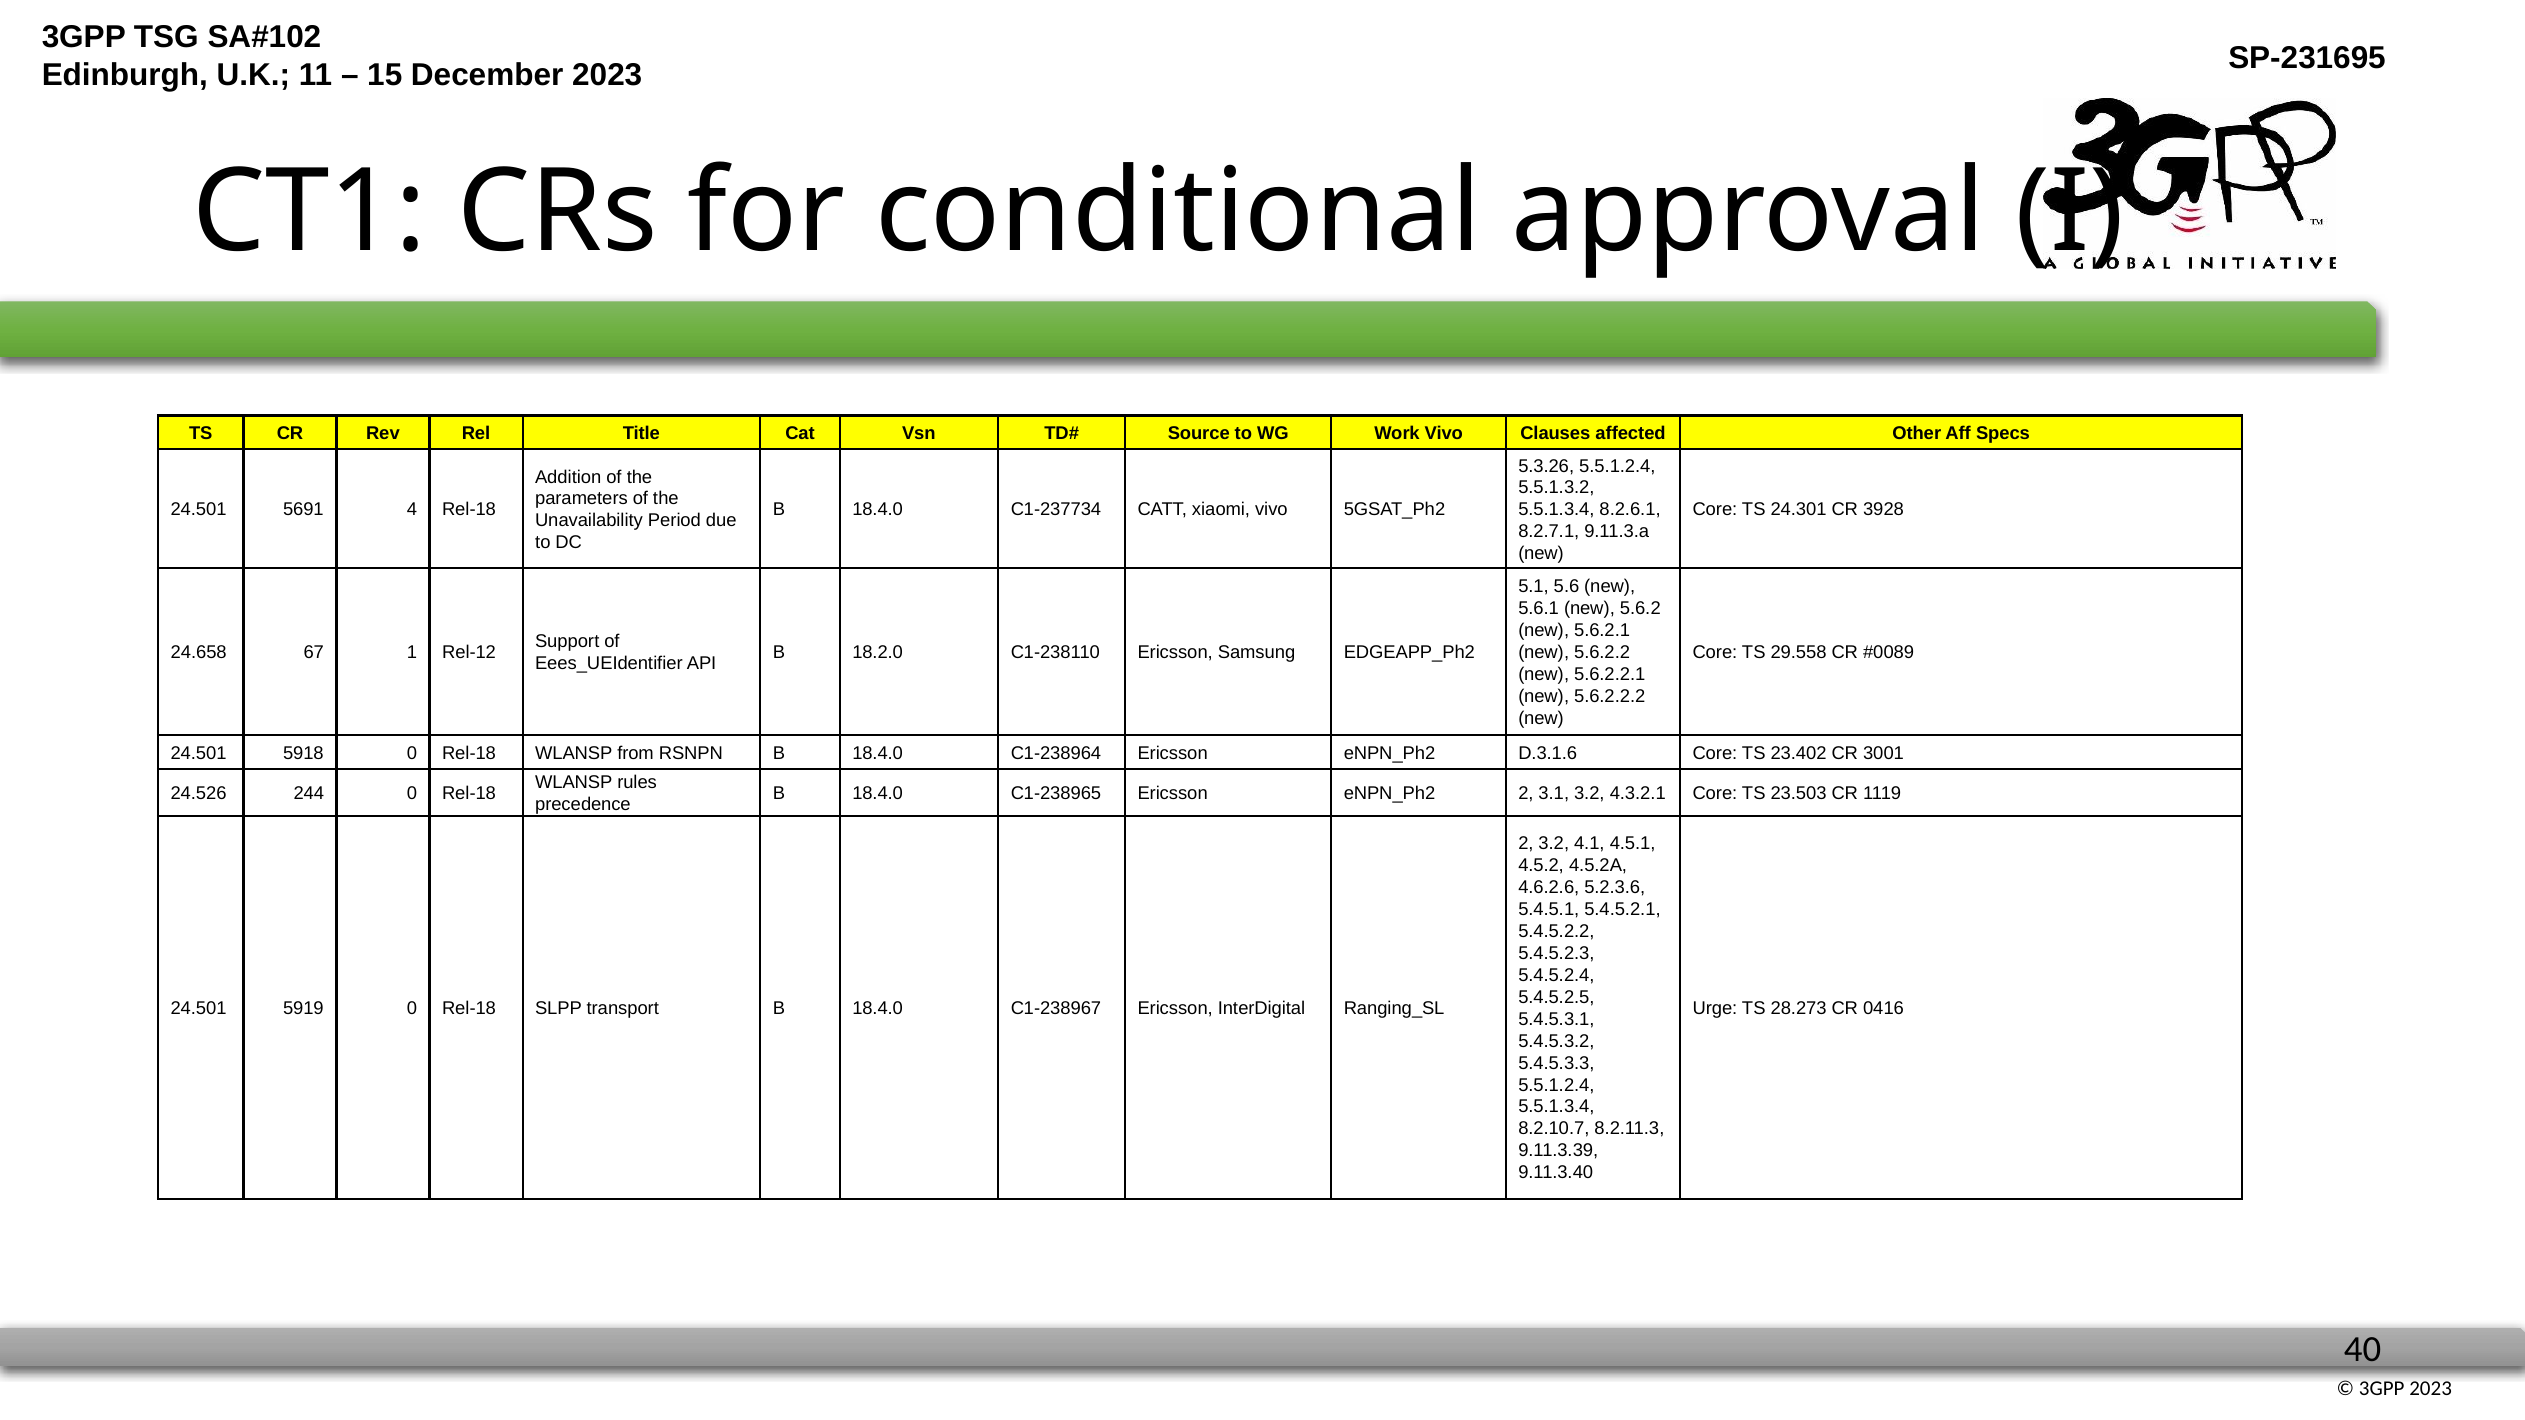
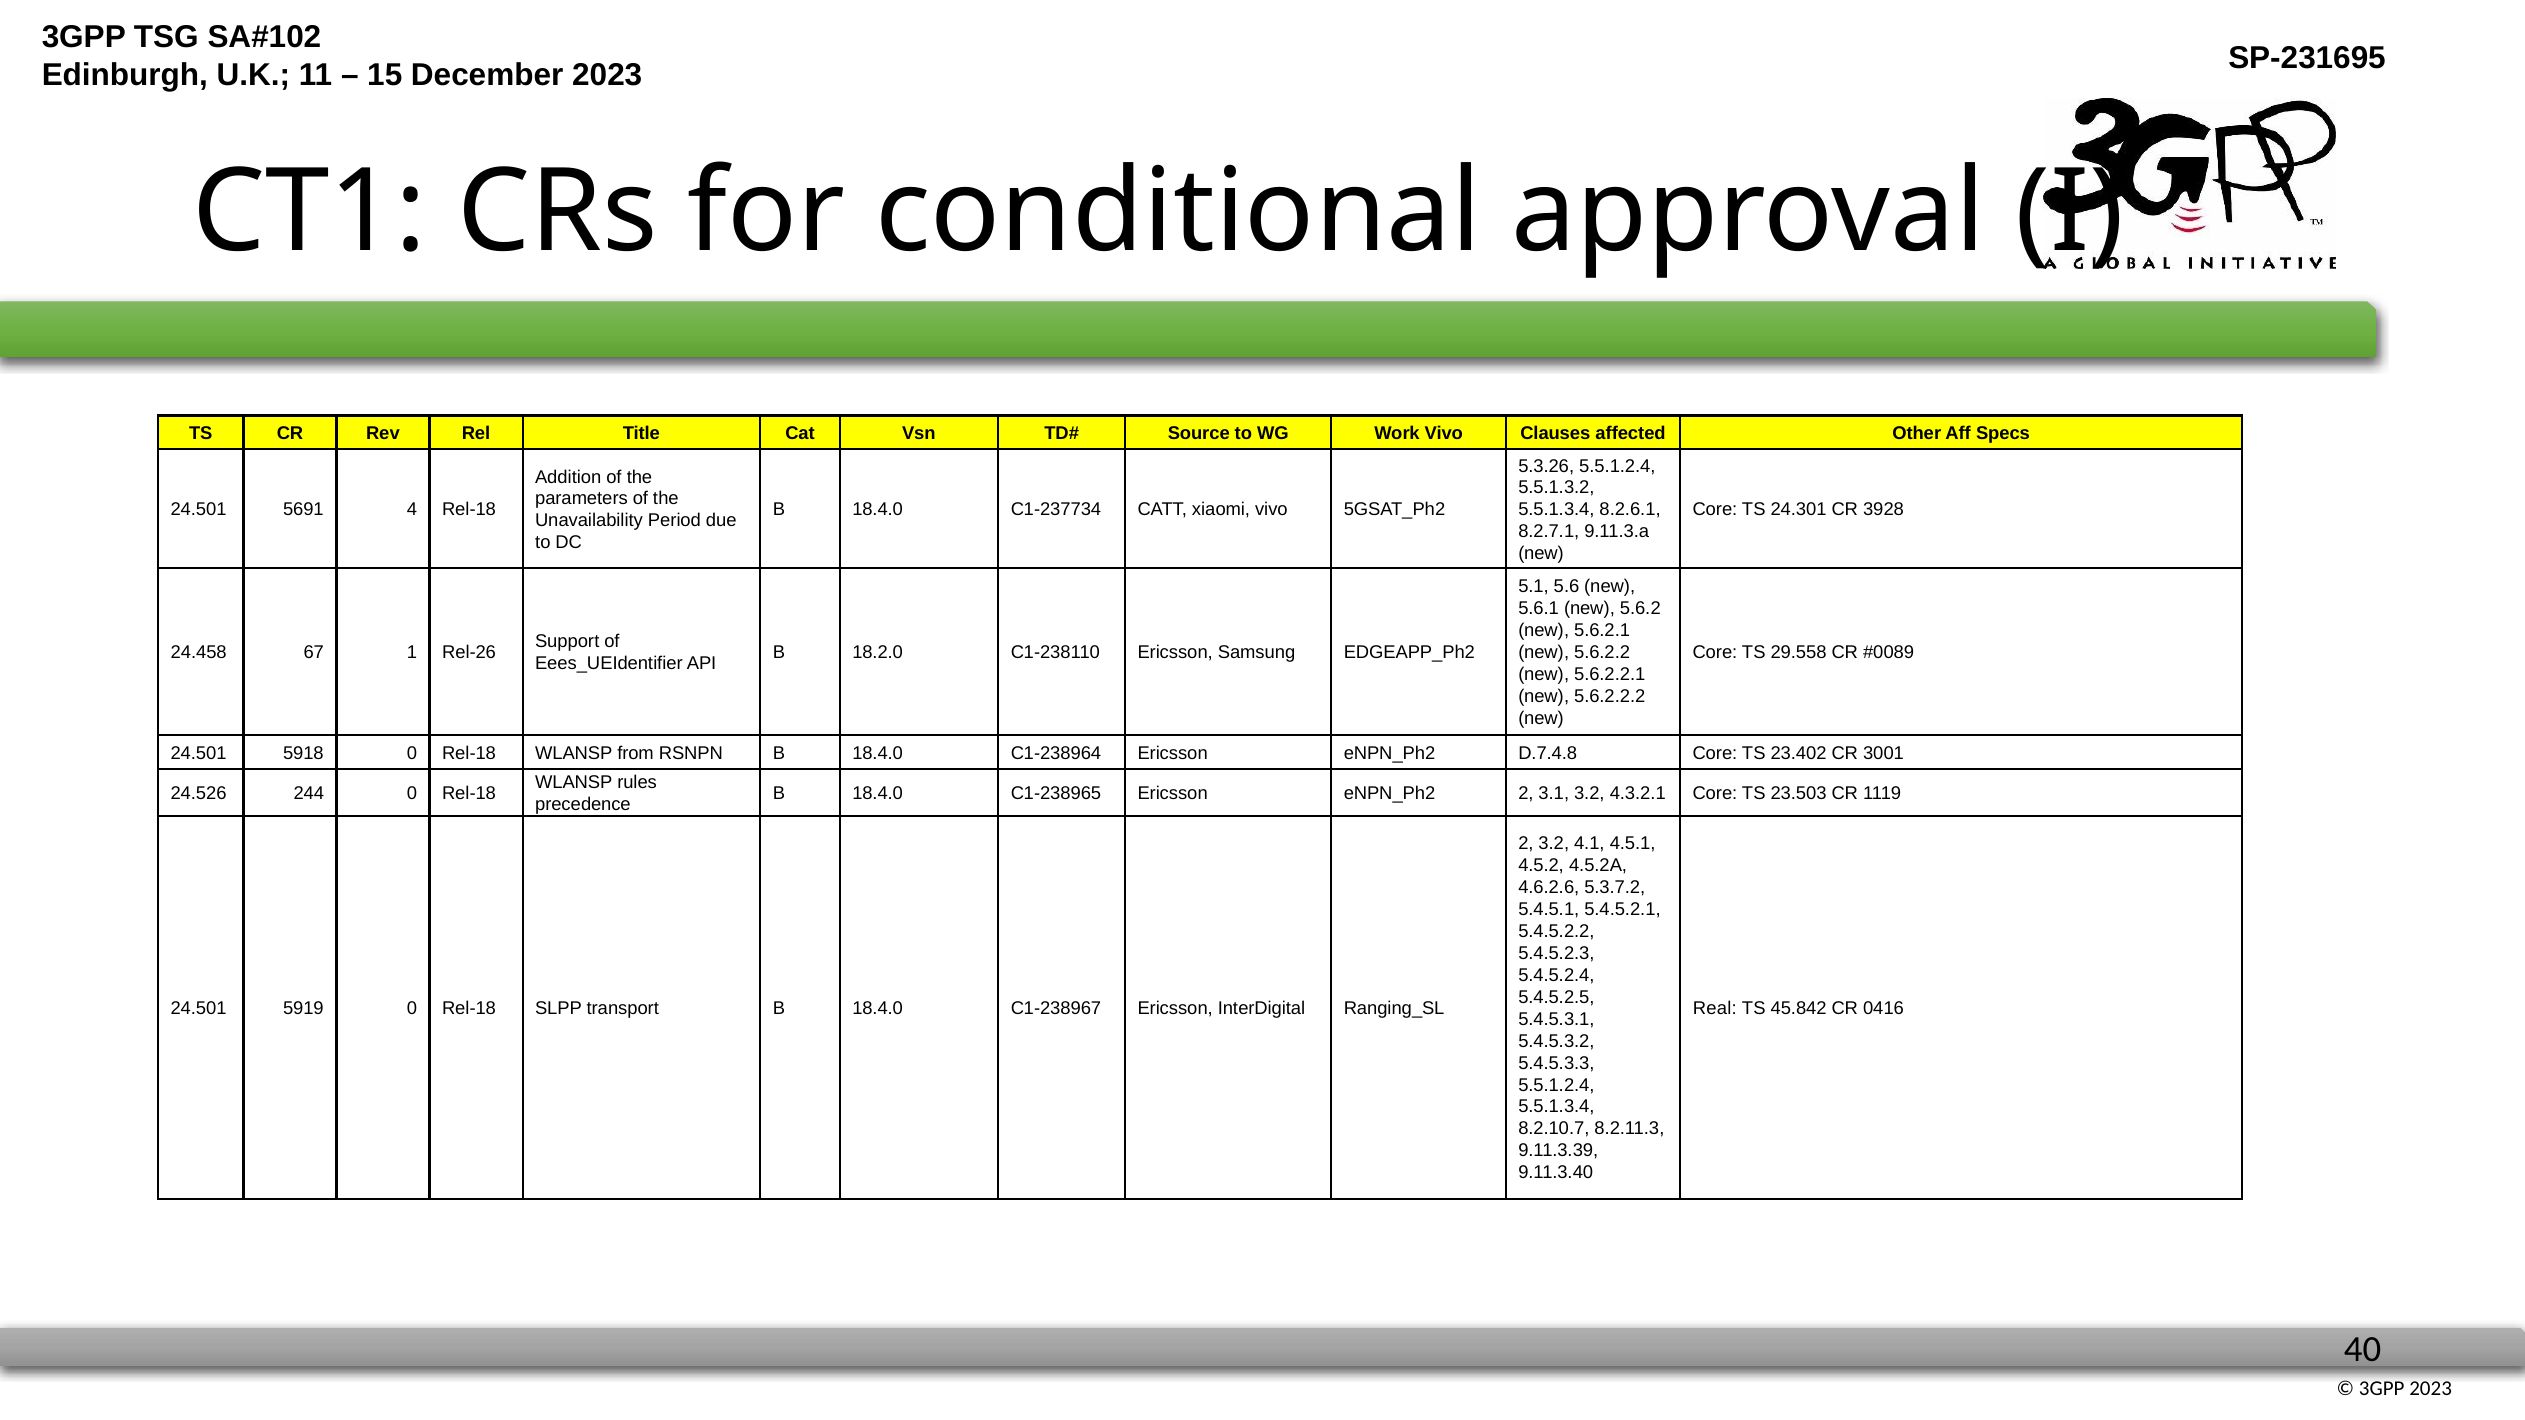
24.658: 24.658 -> 24.458 (199, 653)
Rel-12: Rel-12 -> Rel-26 (469, 653)
D.3.1.6: D.3.1.6 -> D.7.4.8 (1548, 753)
5.2.3.6: 5.2.3.6 -> 5.3.7.2 (1615, 888)
Urge: Urge -> Real (1715, 1008)
28.273: 28.273 -> 45.842 (1799, 1008)
